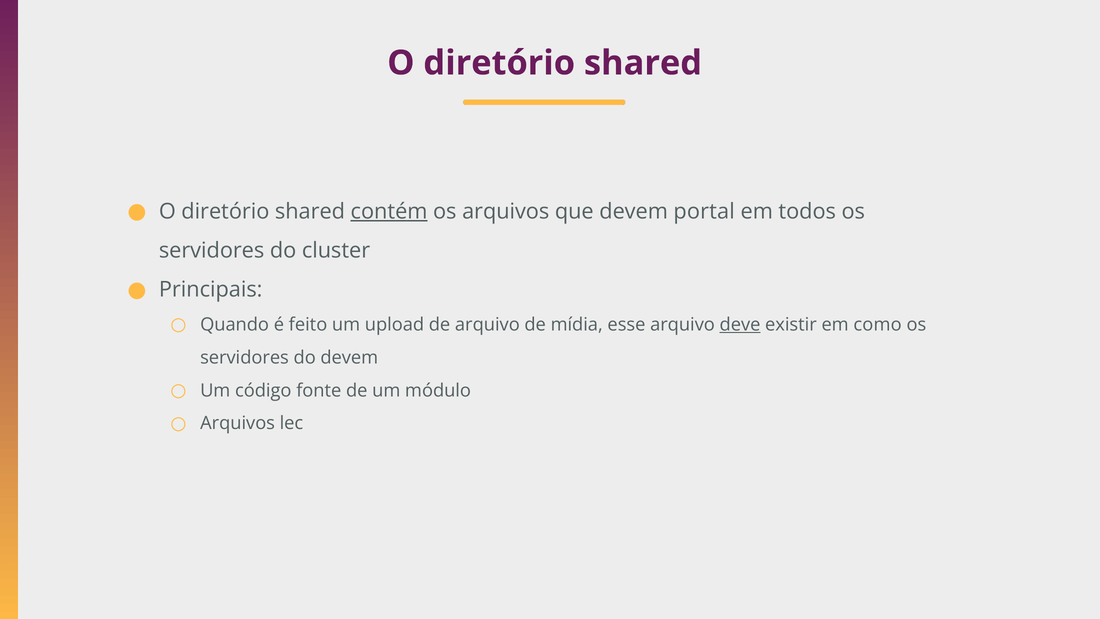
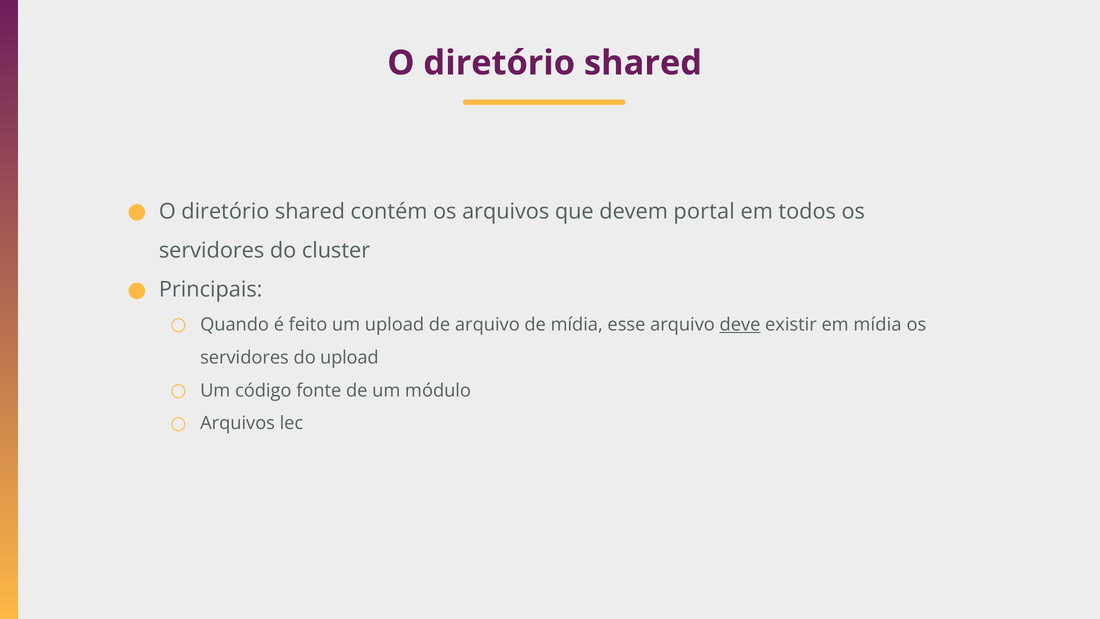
contém underline: present -> none (389, 211)
em como: como -> mídia (878, 324)
do devem: devem -> upload (349, 357)
